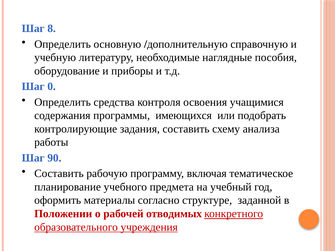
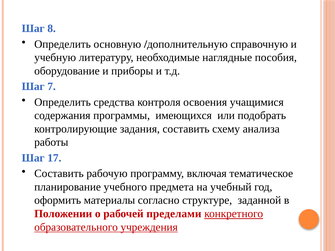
0: 0 -> 7 (52, 87)
90: 90 -> 17 (54, 158)
отводимых: отводимых -> пределами (174, 214)
